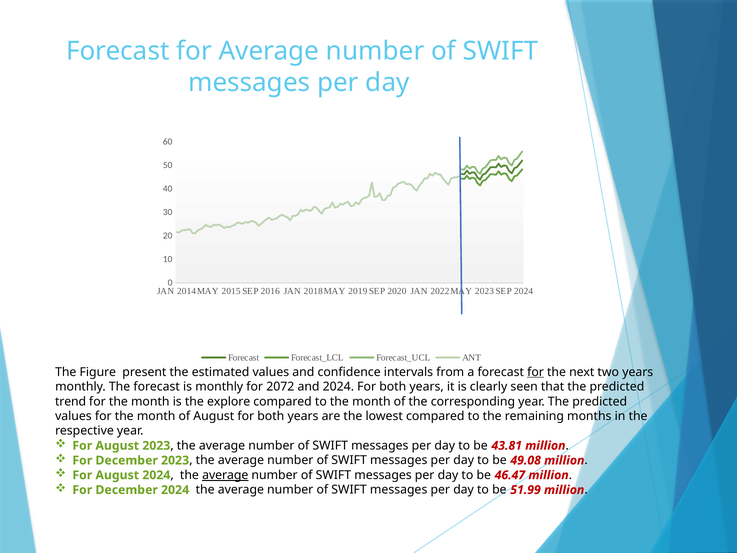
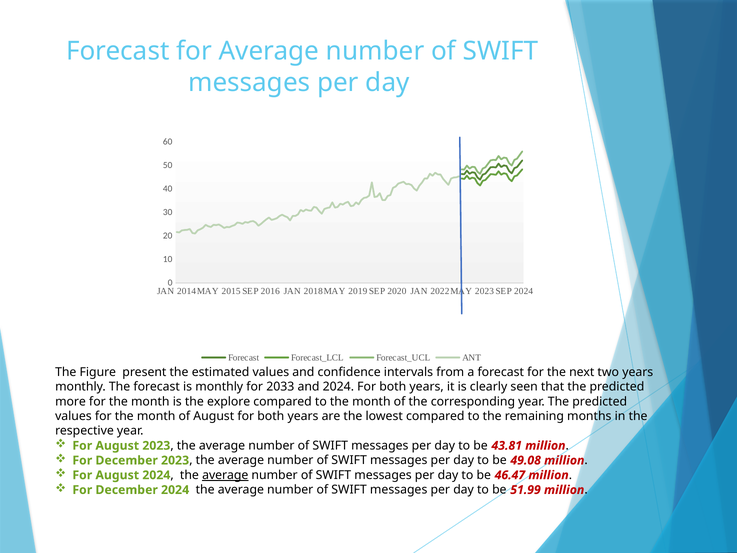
for underline: present -> none (536, 372)
2072: 2072 -> 2033 (280, 387)
trend: trend -> more (71, 401)
